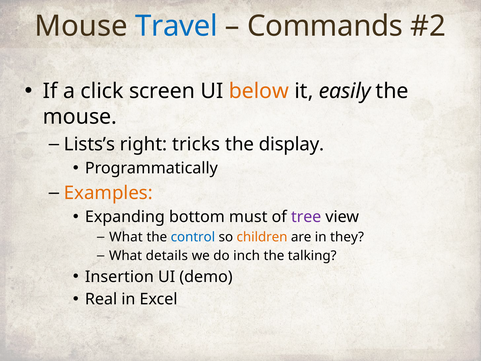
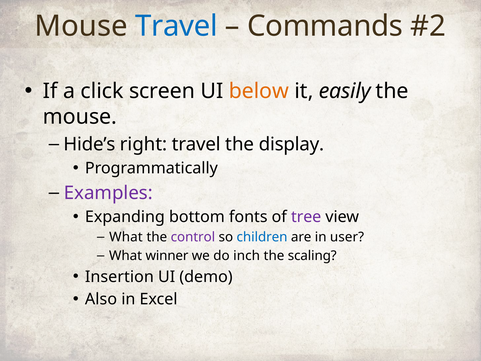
Lists’s: Lists’s -> Hide’s (90, 144)
right tricks: tricks -> travel (196, 144)
Examples colour: orange -> purple (108, 193)
must: must -> fonts (248, 217)
control colour: blue -> purple (193, 237)
children colour: orange -> blue (262, 237)
they: they -> user (347, 237)
details: details -> winner (167, 256)
talking: talking -> scaling (312, 256)
Real: Real -> Also (101, 299)
